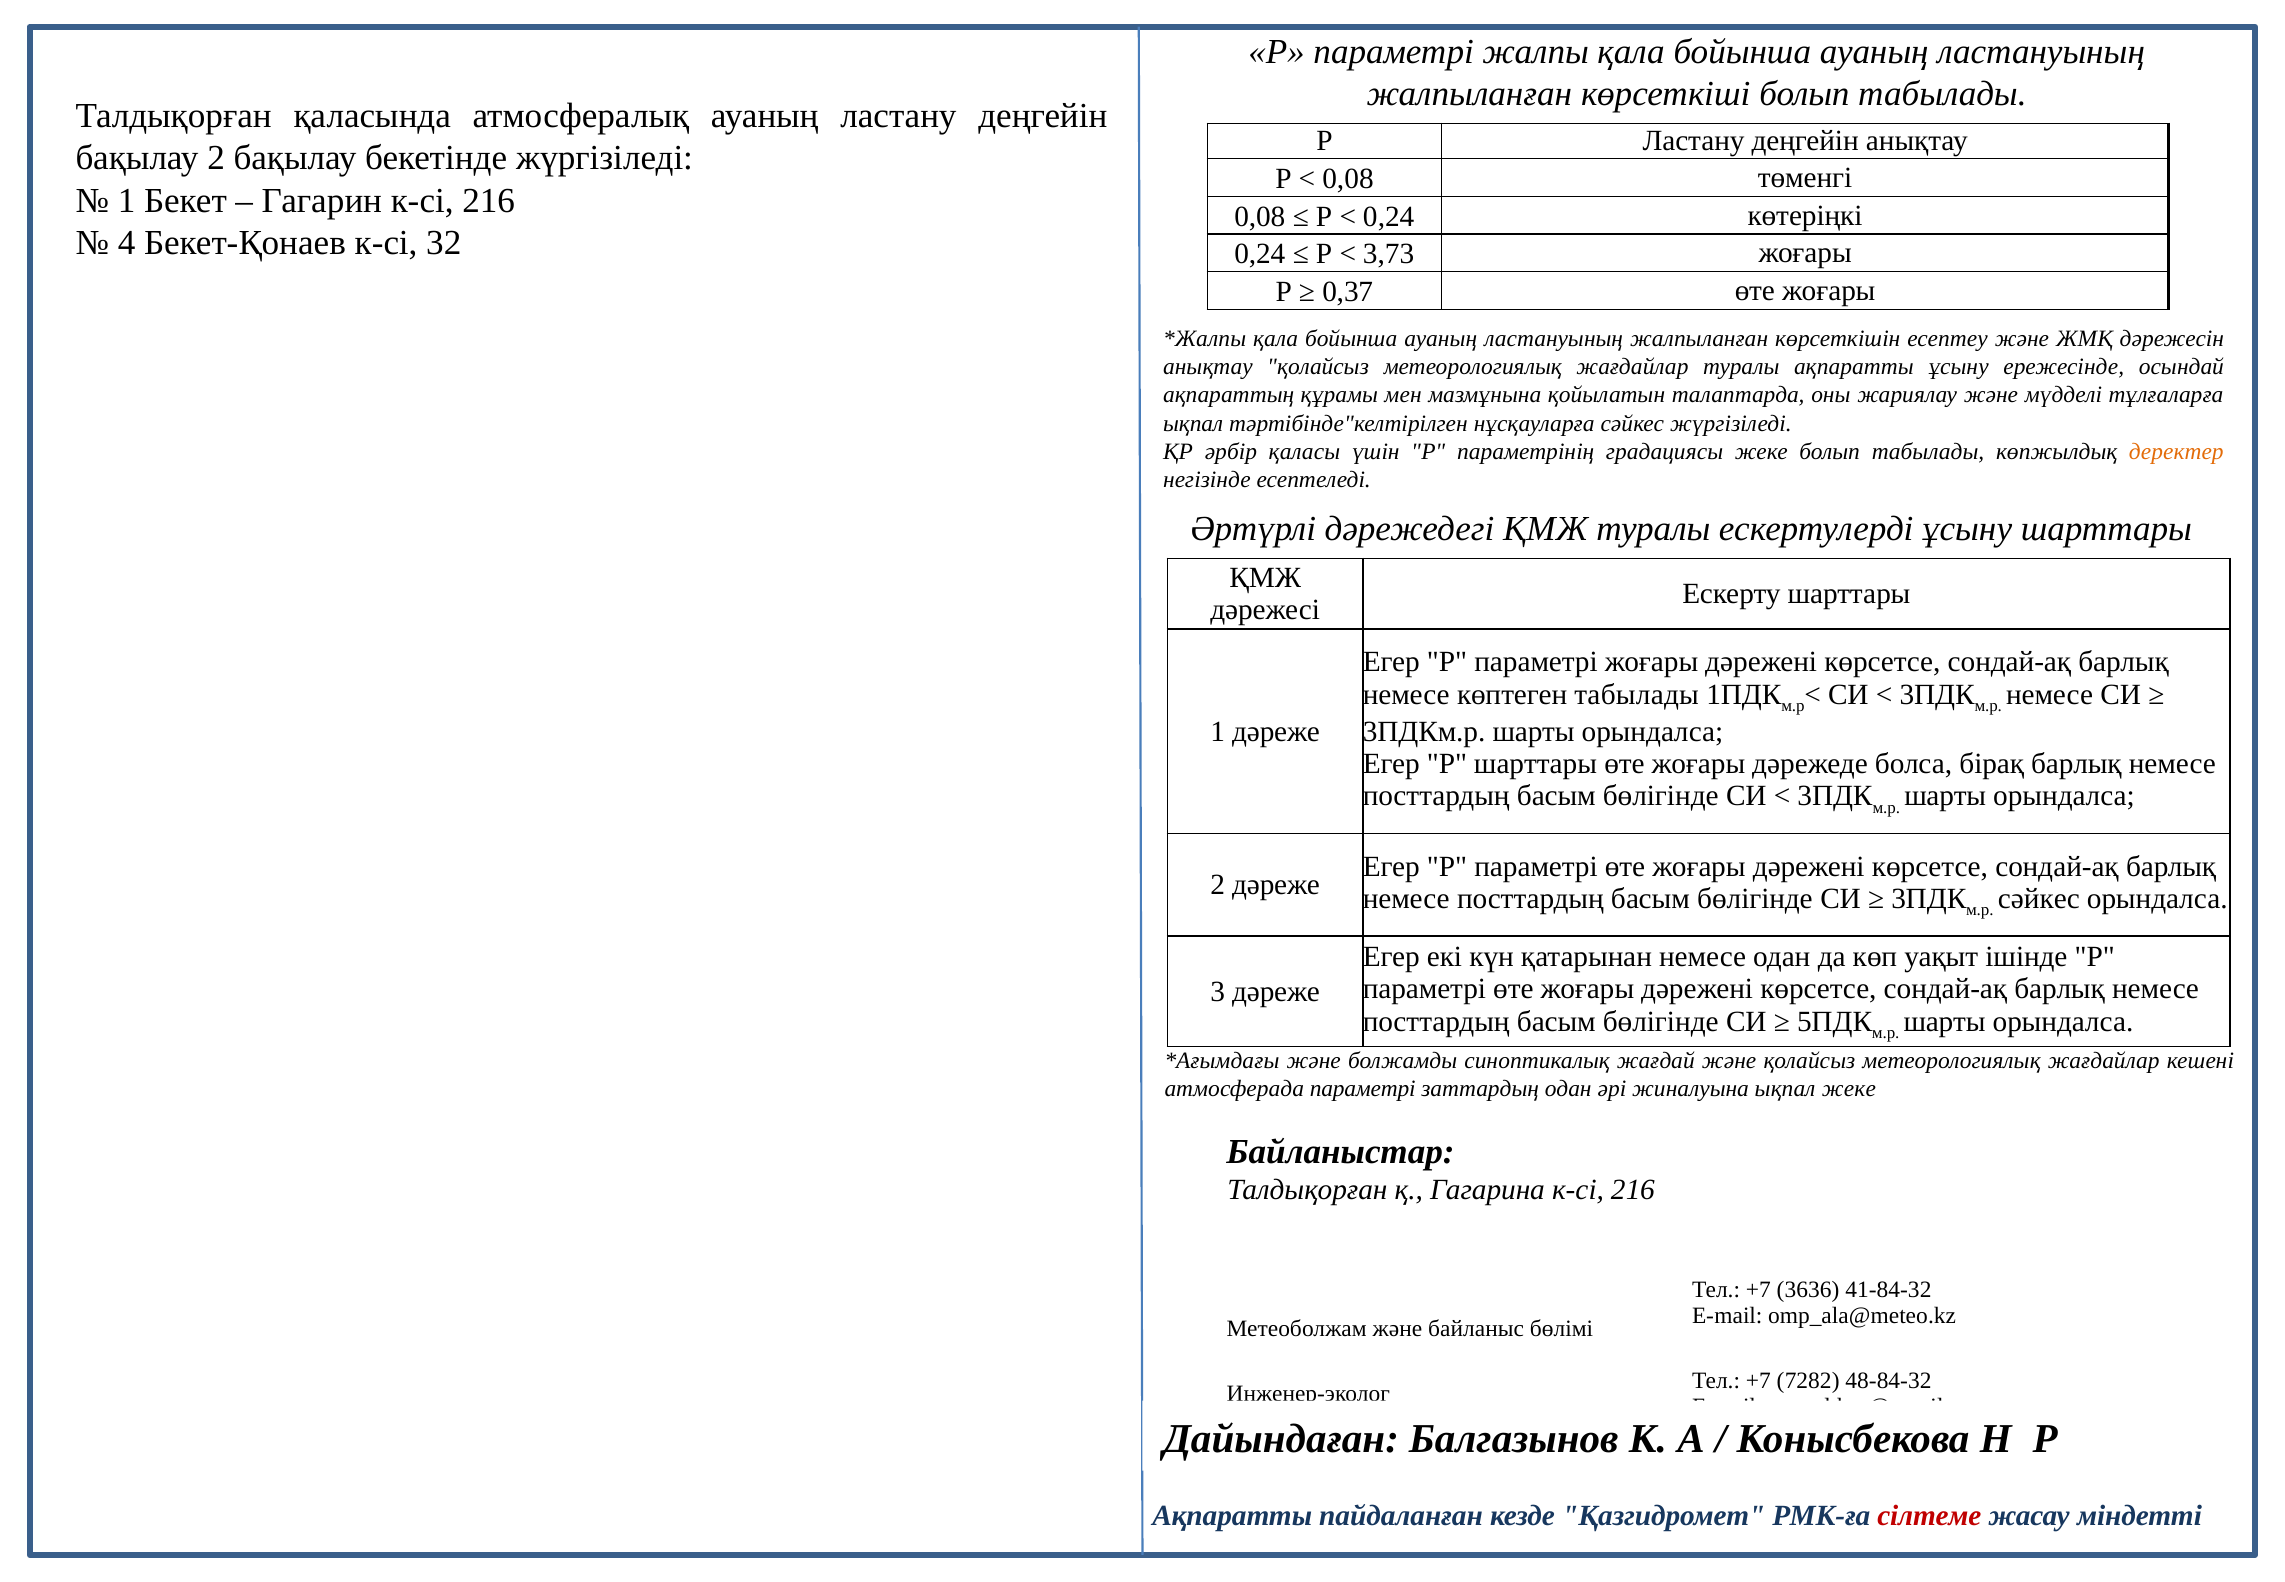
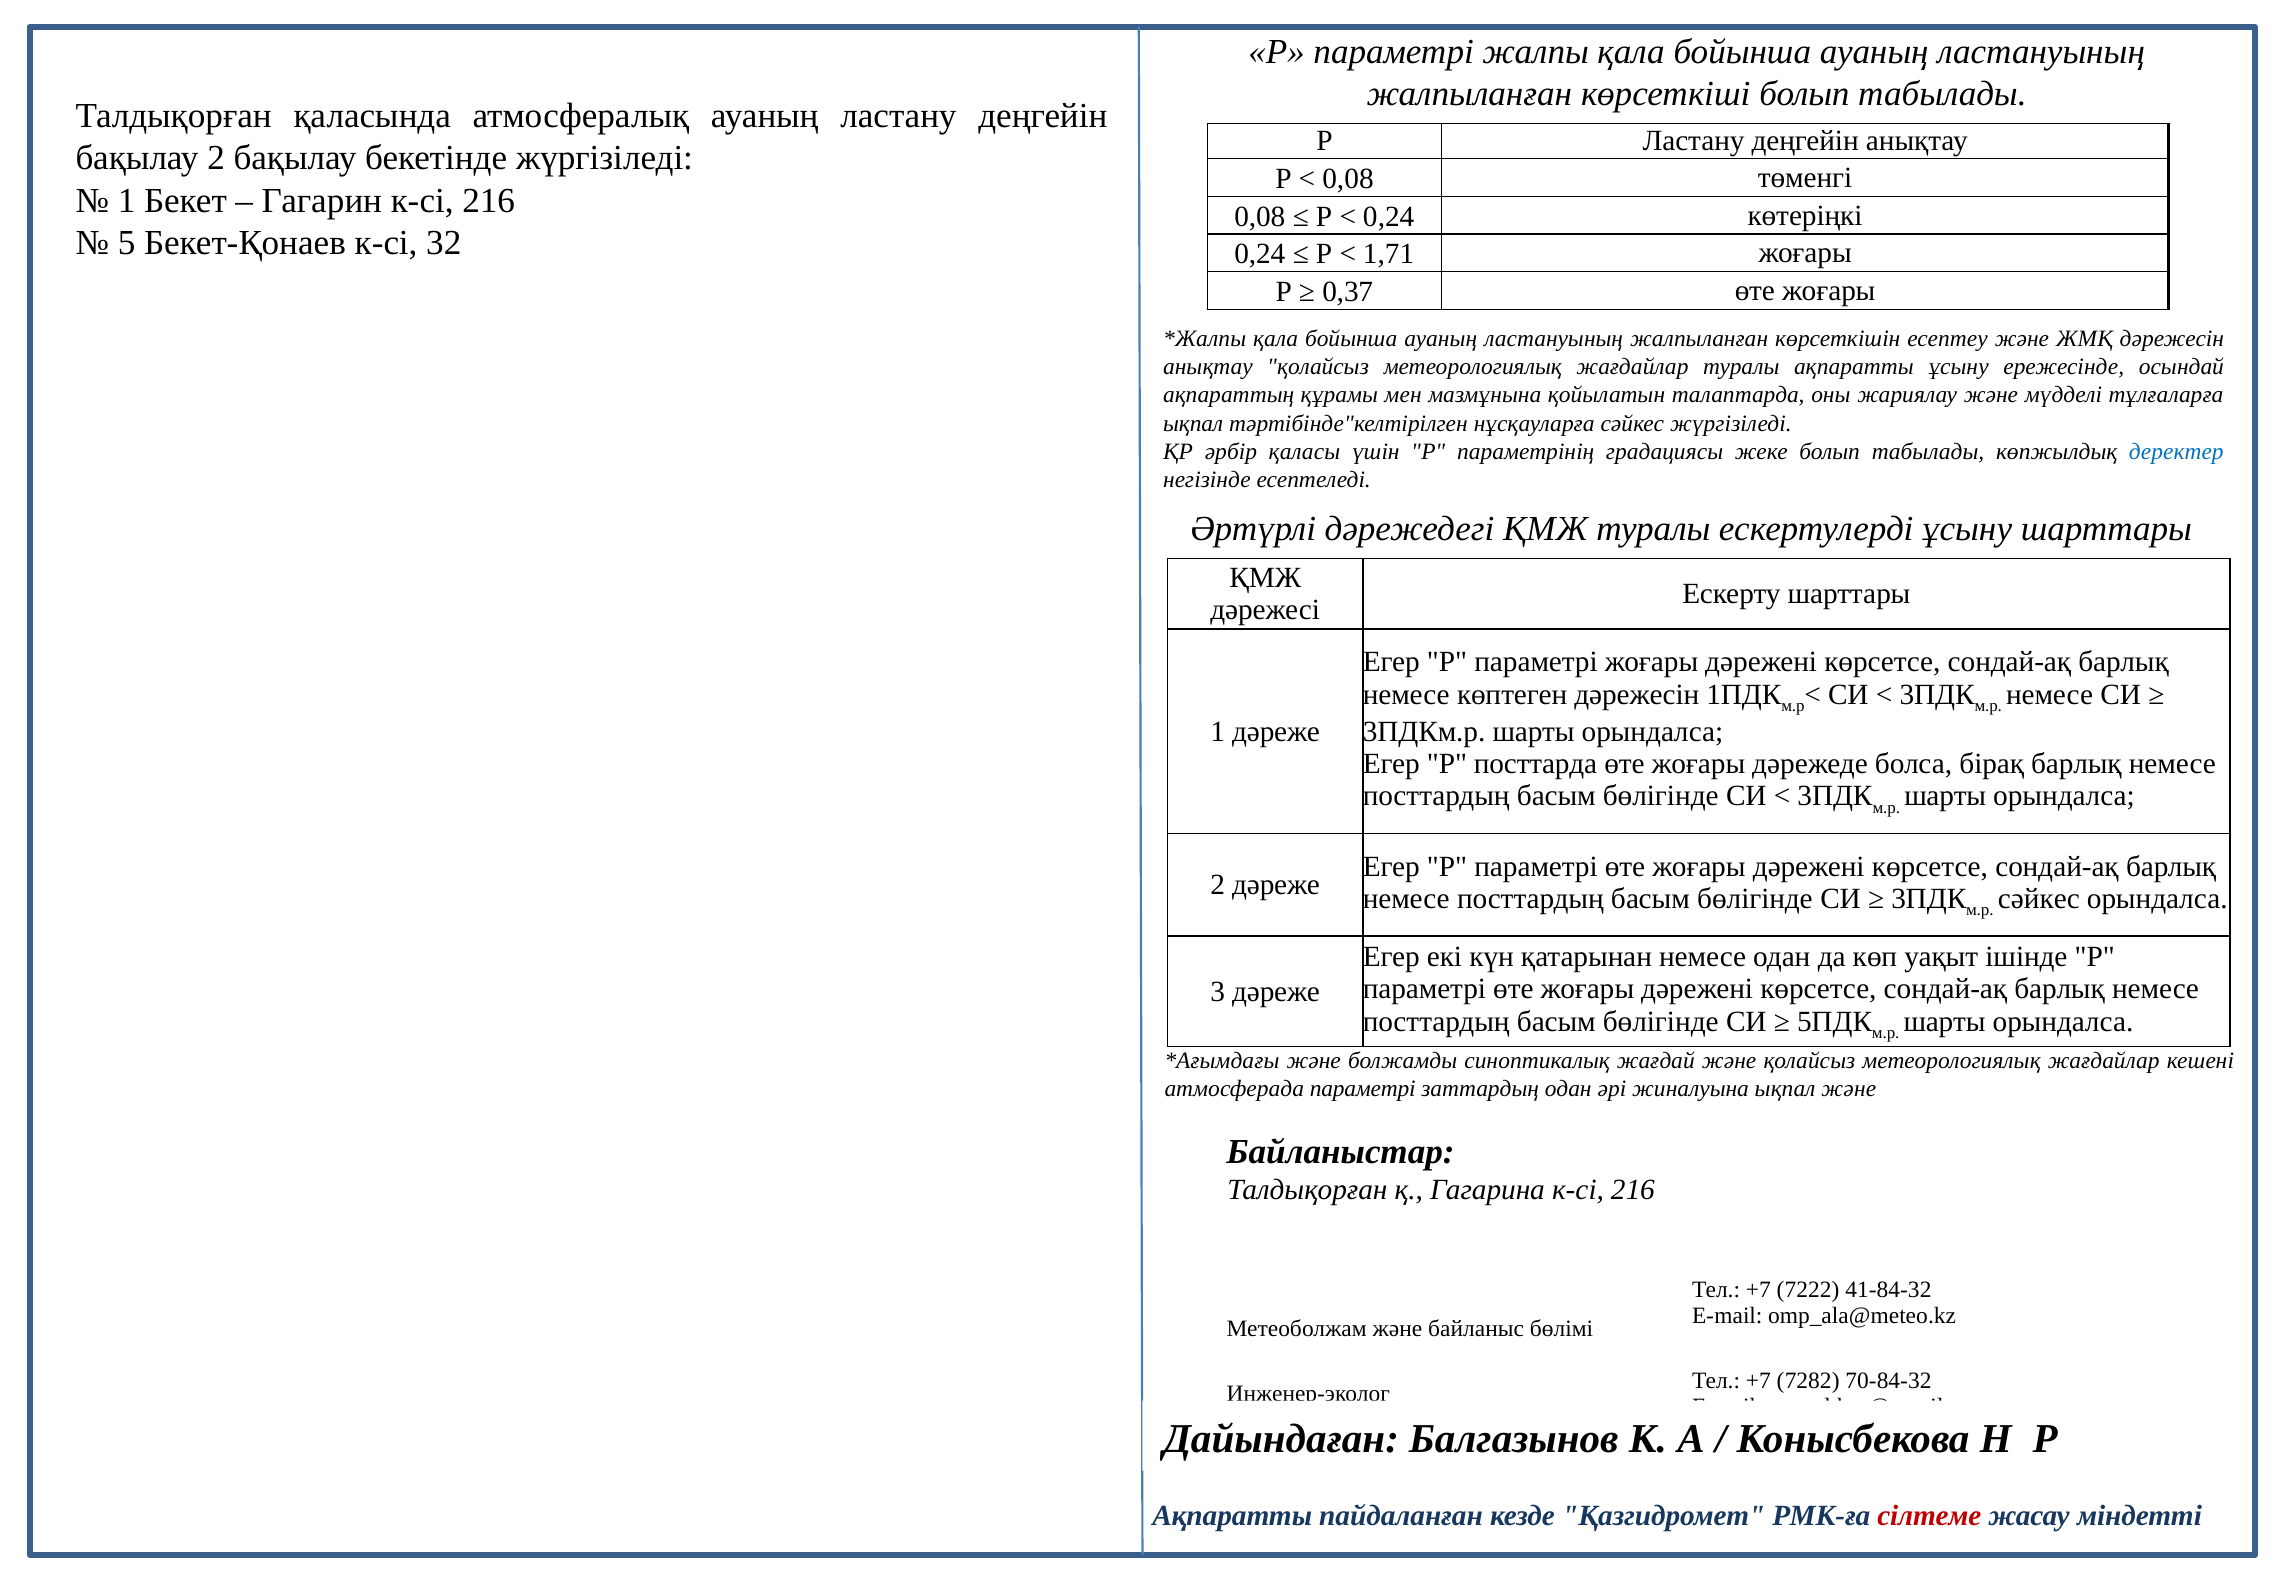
4: 4 -> 5 (127, 243)
3,73: 3,73 -> 1,71 (1389, 254)
деректер colour: orange -> blue (2176, 451)
көптеген табылады: табылады -> дәрежесін (1637, 694)
P шарттары: шарттары -> посттарда (1536, 764)
ықпал жеке: жеке -> және (1849, 1088)
3636: 3636 -> 7222 (1808, 1290)
48-84-32: 48-84-32 -> 70-84-32 (1888, 1381)
